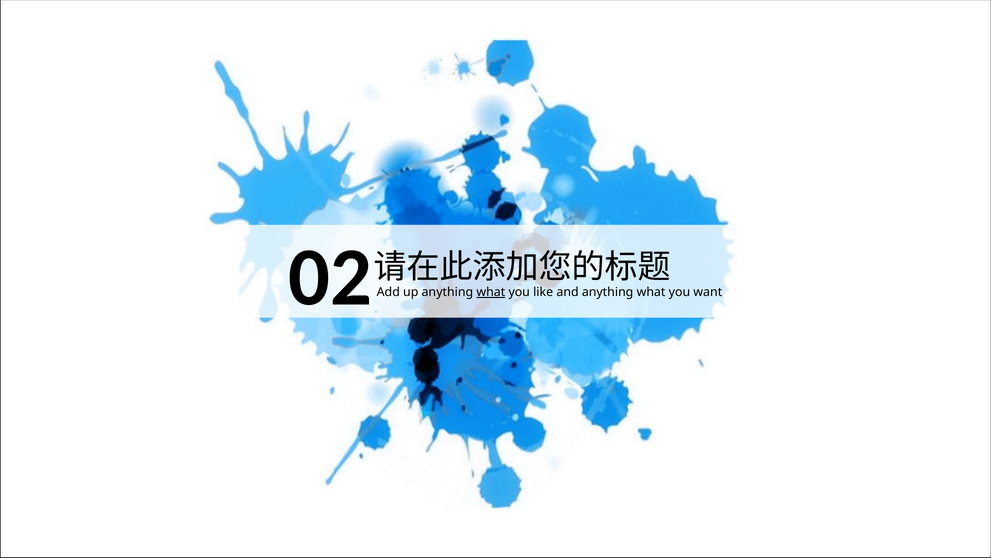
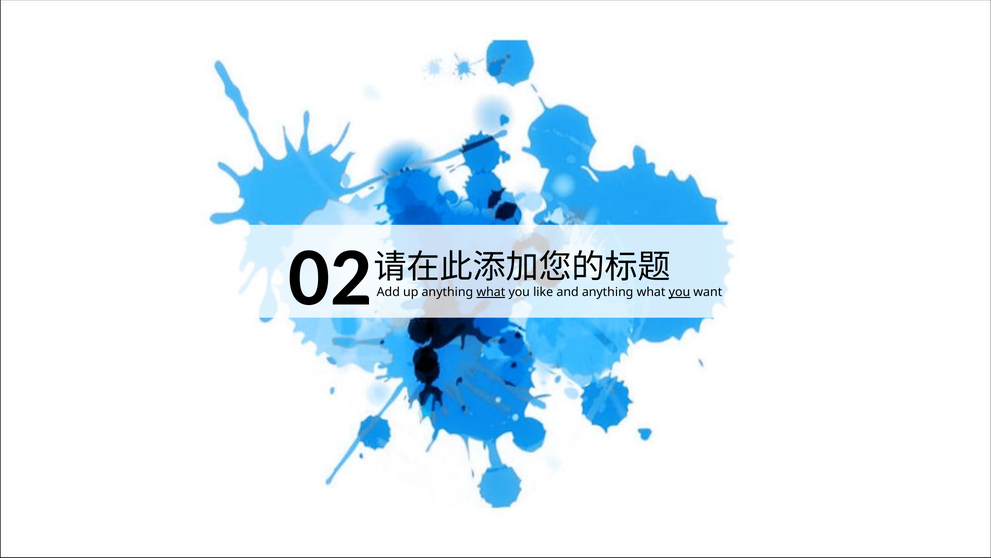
you underline: none -> present (679, 292)
